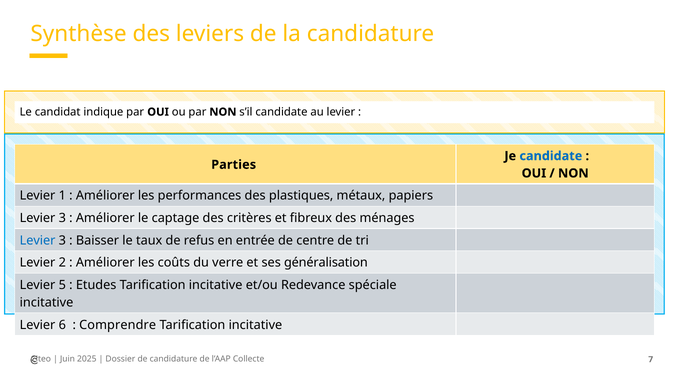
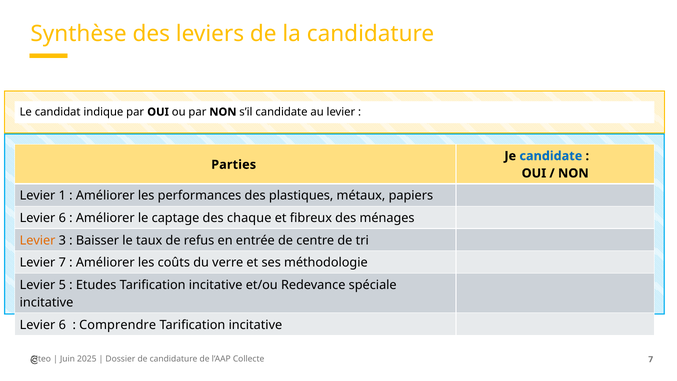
3: 3 -> 6 (62, 218)
critères: critères -> chaque (249, 218)
Levier colour: blue -> orange (38, 240)
Levier 2: 2 -> 7 (62, 263)
généralisation: généralisation -> méthodologie (326, 263)
